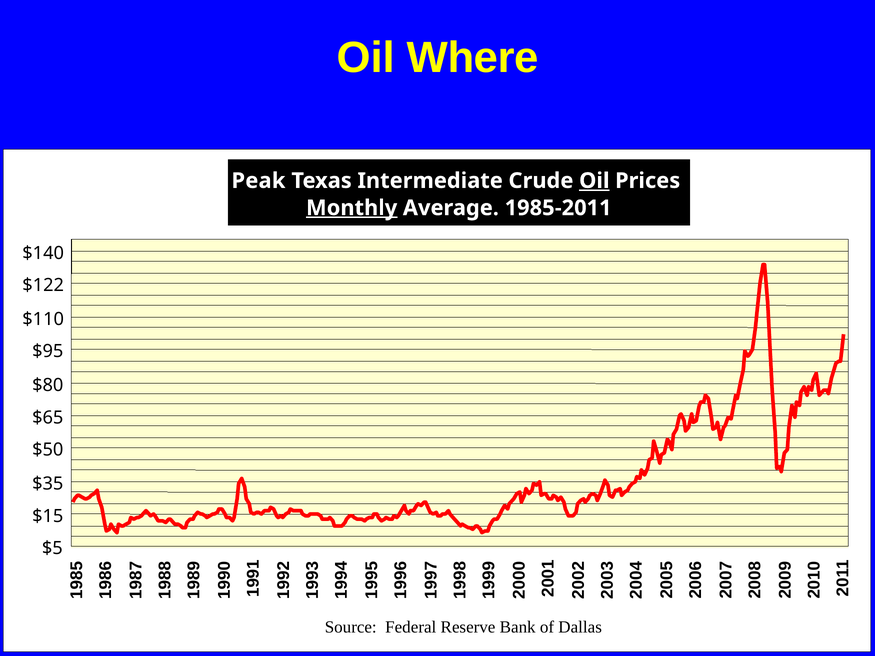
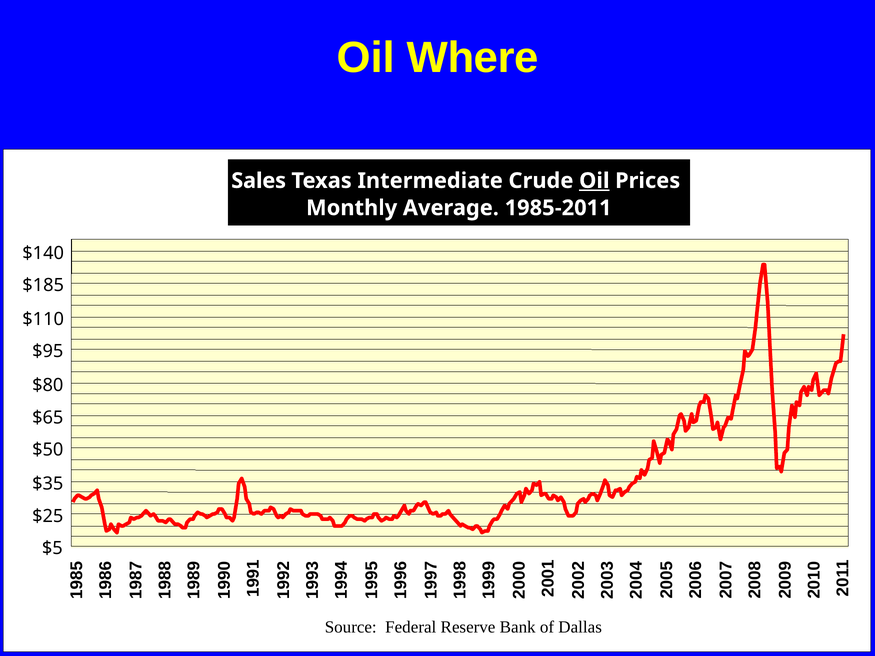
Peak: Peak -> Sales (259, 181)
Monthly underline: present -> none (352, 208)
$122: $122 -> $185 (43, 285)
$15: $15 -> $25 (48, 516)
